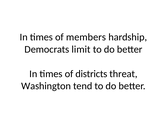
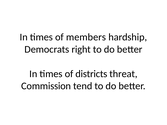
limit: limit -> right (81, 49)
Washington: Washington -> Commission (46, 86)
